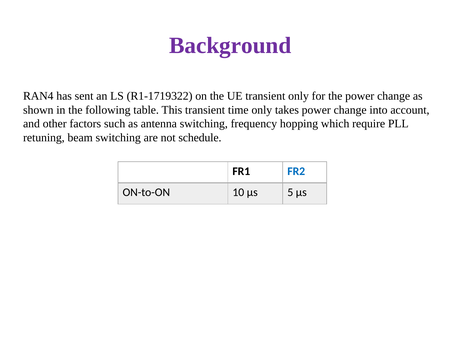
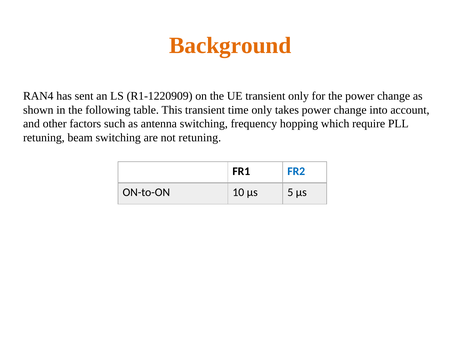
Background colour: purple -> orange (230, 45)
R1-1719322: R1-1719322 -> R1-1220909 (160, 96)
not schedule: schedule -> retuning (200, 138)
